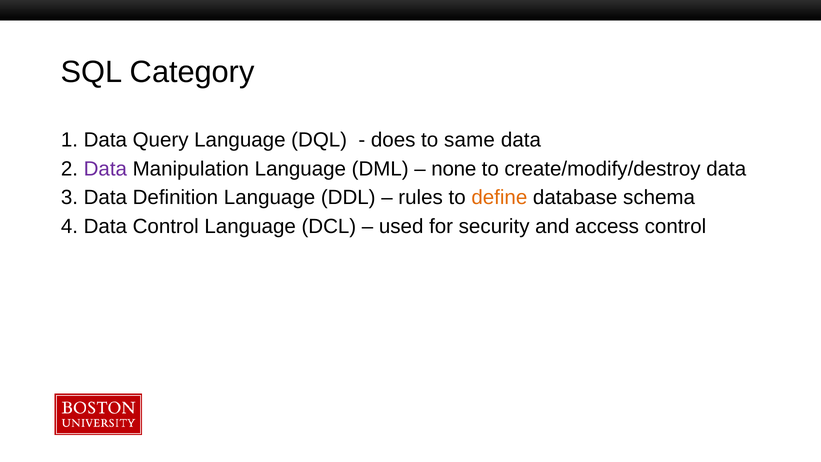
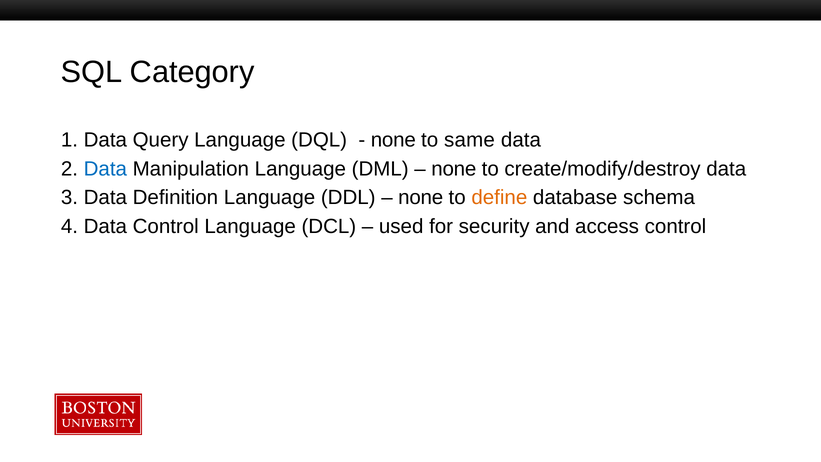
does: does -> none (393, 140)
Data colour: purple -> blue (105, 169)
rules: rules -> none (421, 197)
